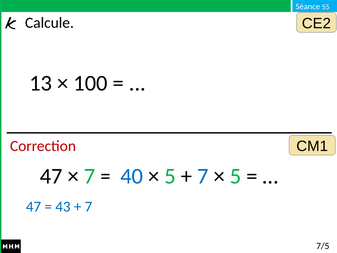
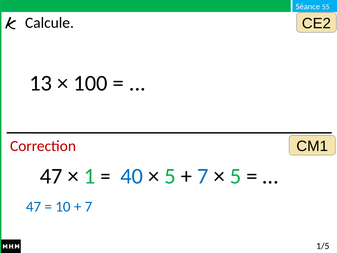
7: 7 -> 1 (90, 176)
43: 43 -> 10 (63, 206)
7/5: 7/5 -> 1/5 (323, 246)
